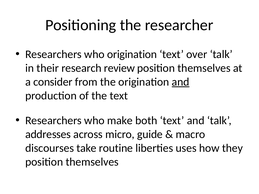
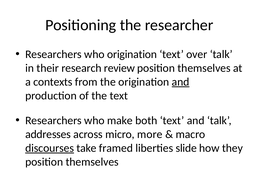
consider: consider -> contexts (53, 82)
guide: guide -> more (150, 134)
discourses underline: none -> present (50, 148)
routine: routine -> framed (116, 148)
uses: uses -> slide (186, 148)
